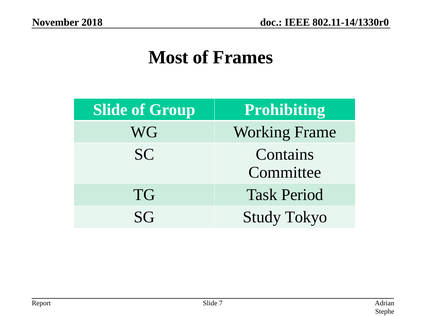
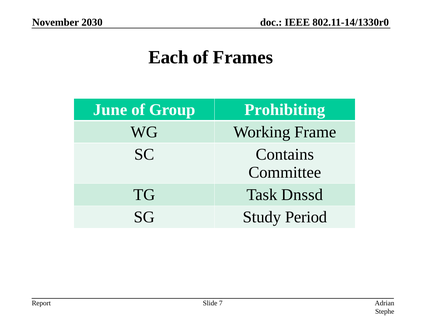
2018: 2018 -> 2030 (92, 23)
Most: Most -> Each (168, 58)
Slide: Slide -> June (110, 110)
Period: Period -> Dnssd (302, 195)
Tokyo: Tokyo -> Period (306, 218)
